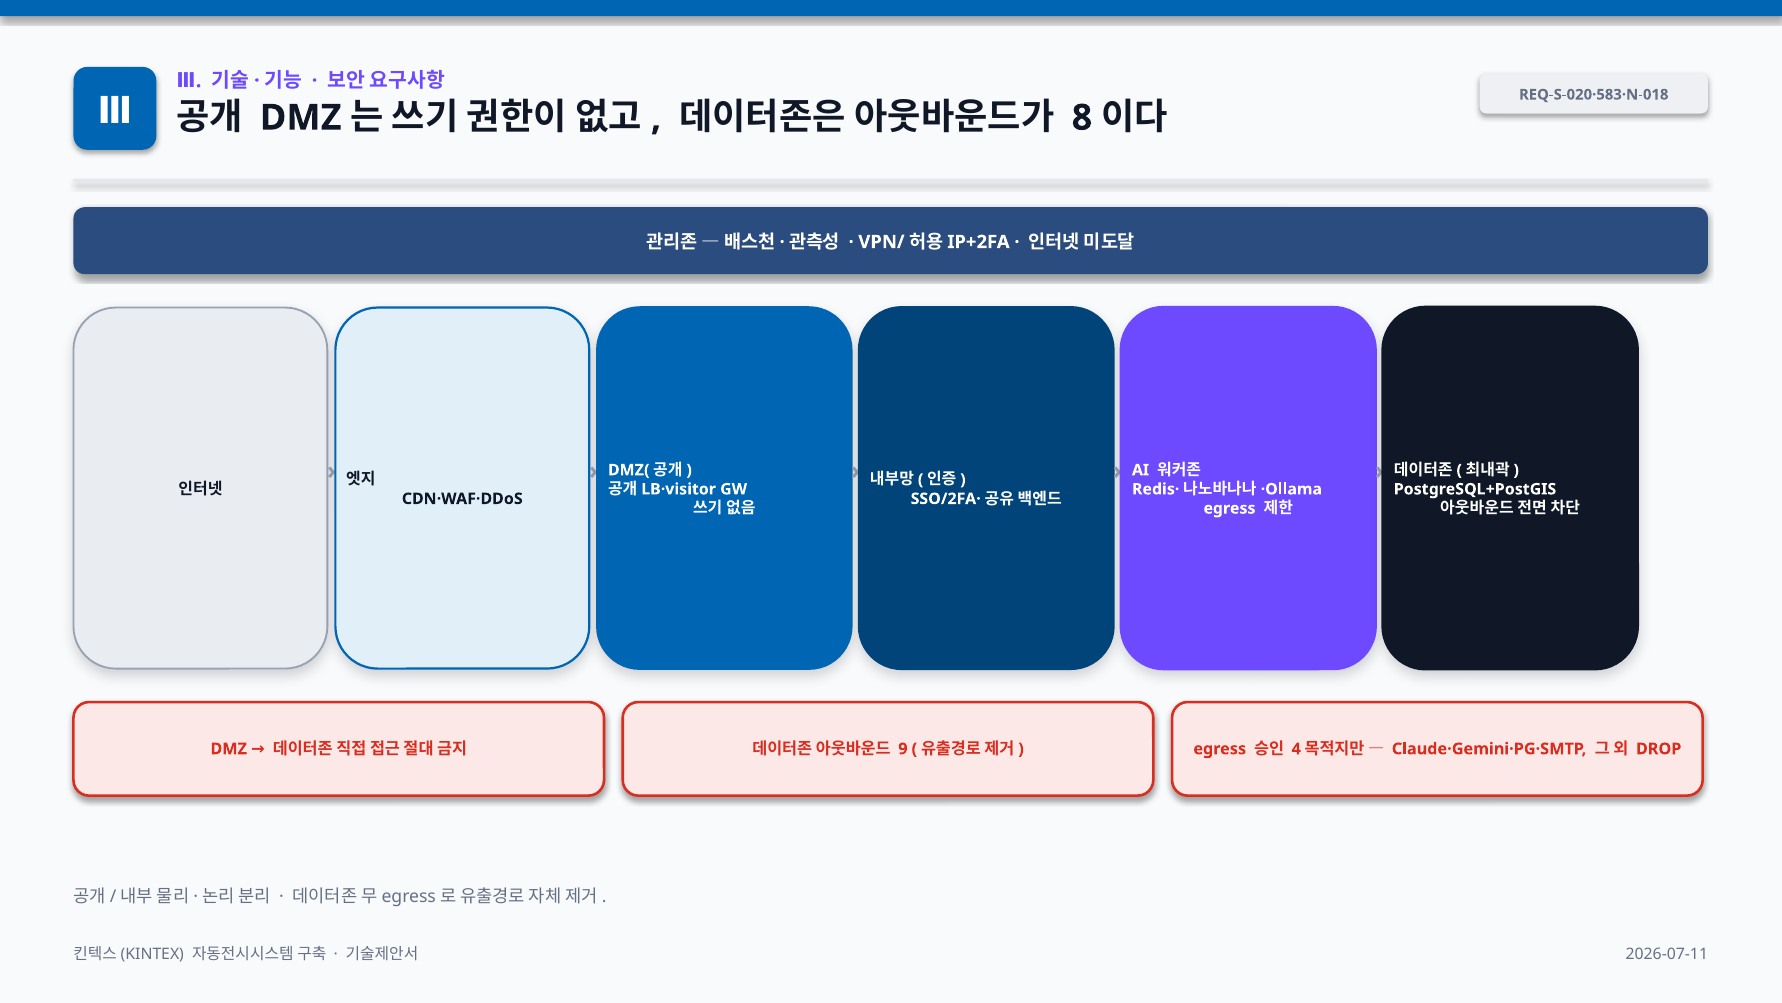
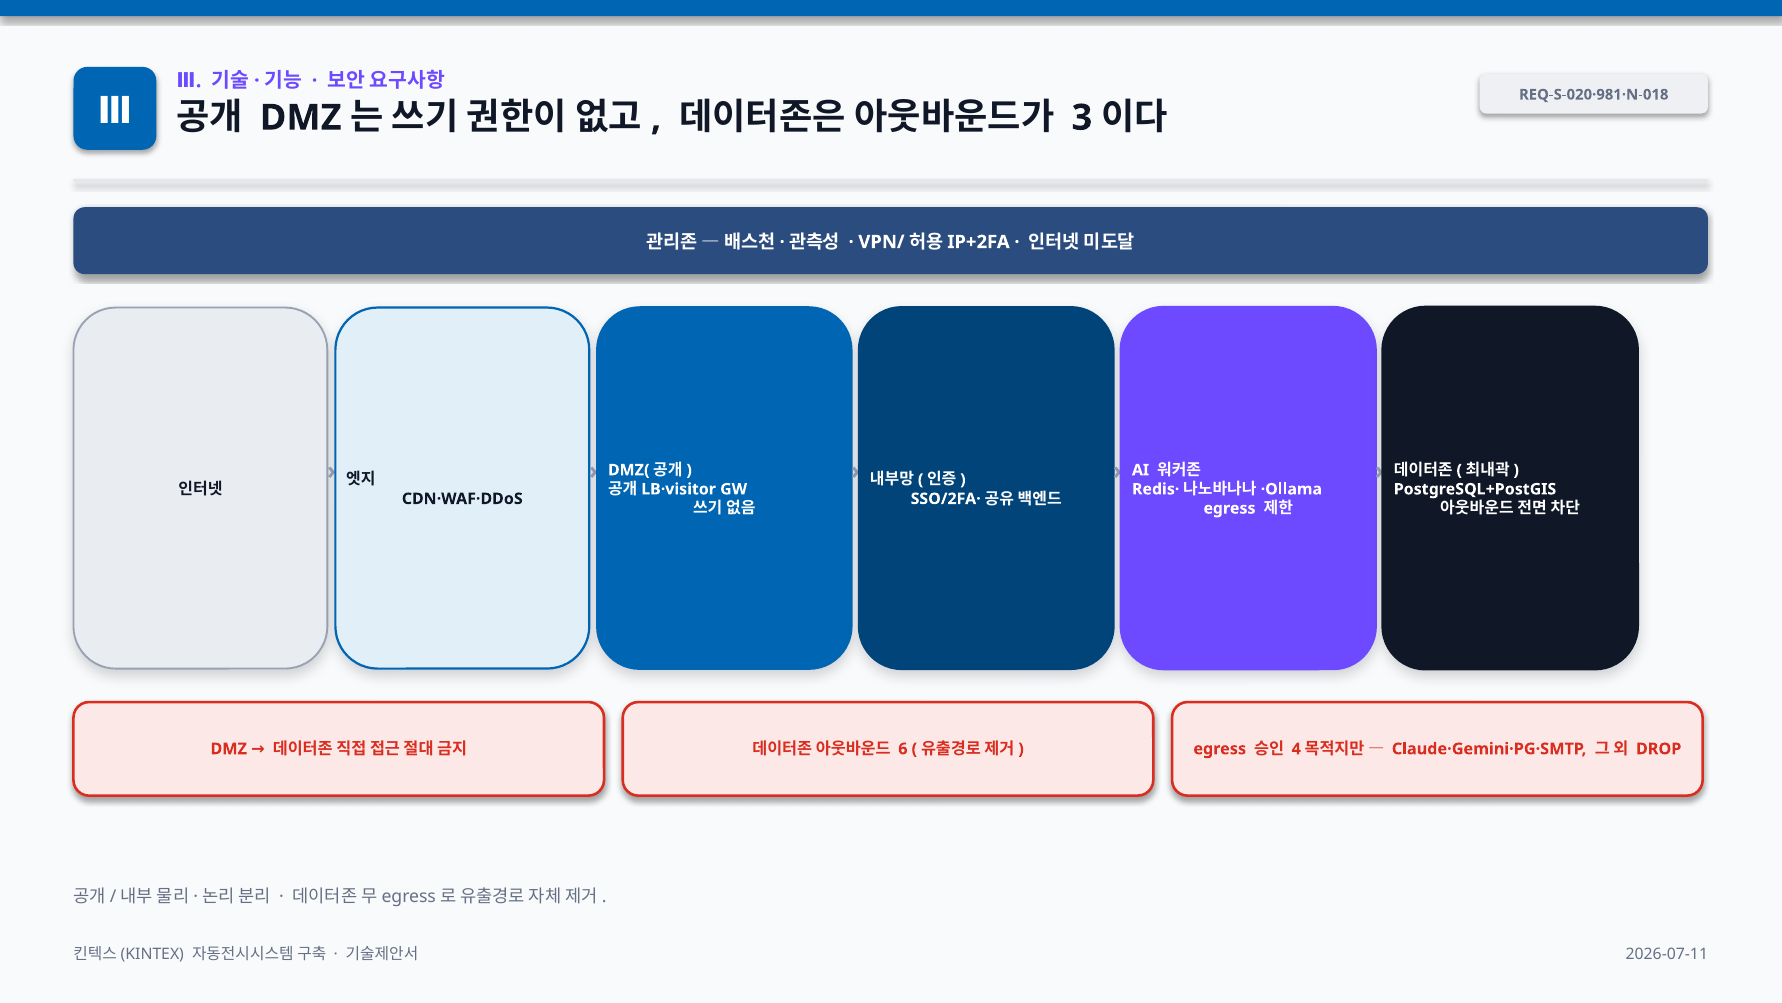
REQ-S-020·583·N-018: REQ-S-020·583·N-018 -> REQ-S-020·981·N-018 (1594, 95)
8: 8 -> 3 (1082, 118)
9: 9 -> 6 (903, 748)
